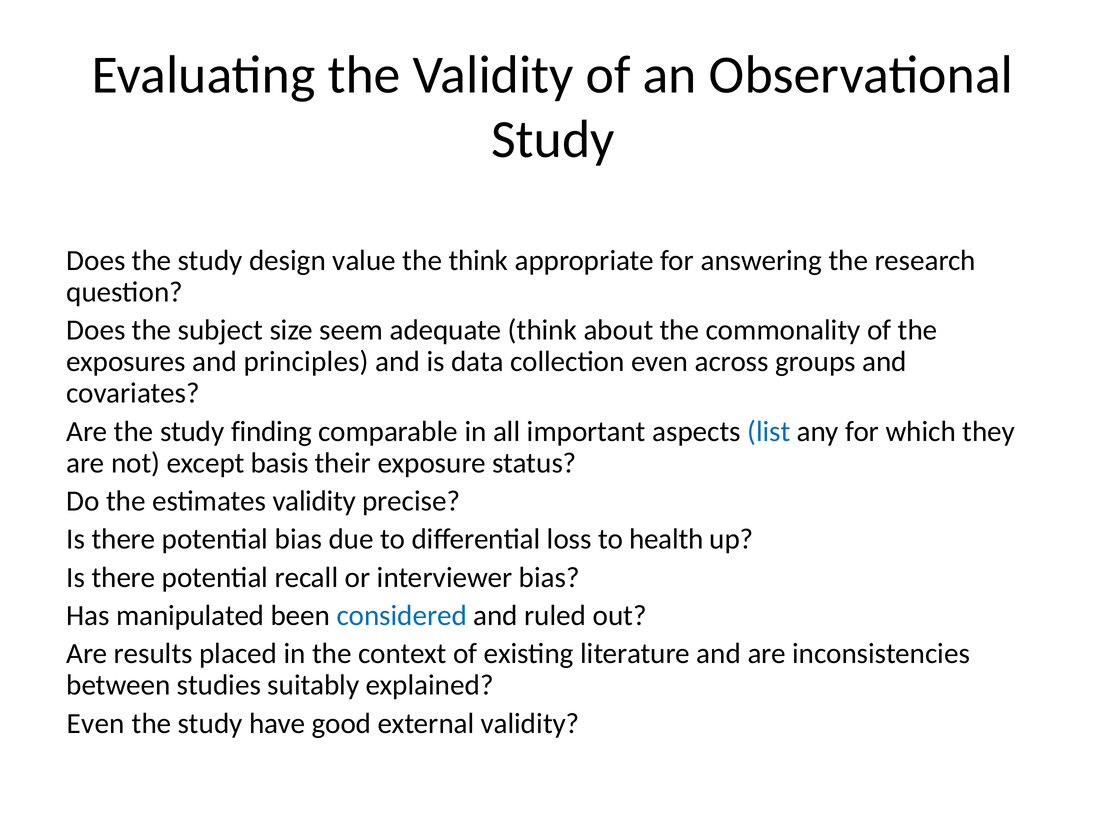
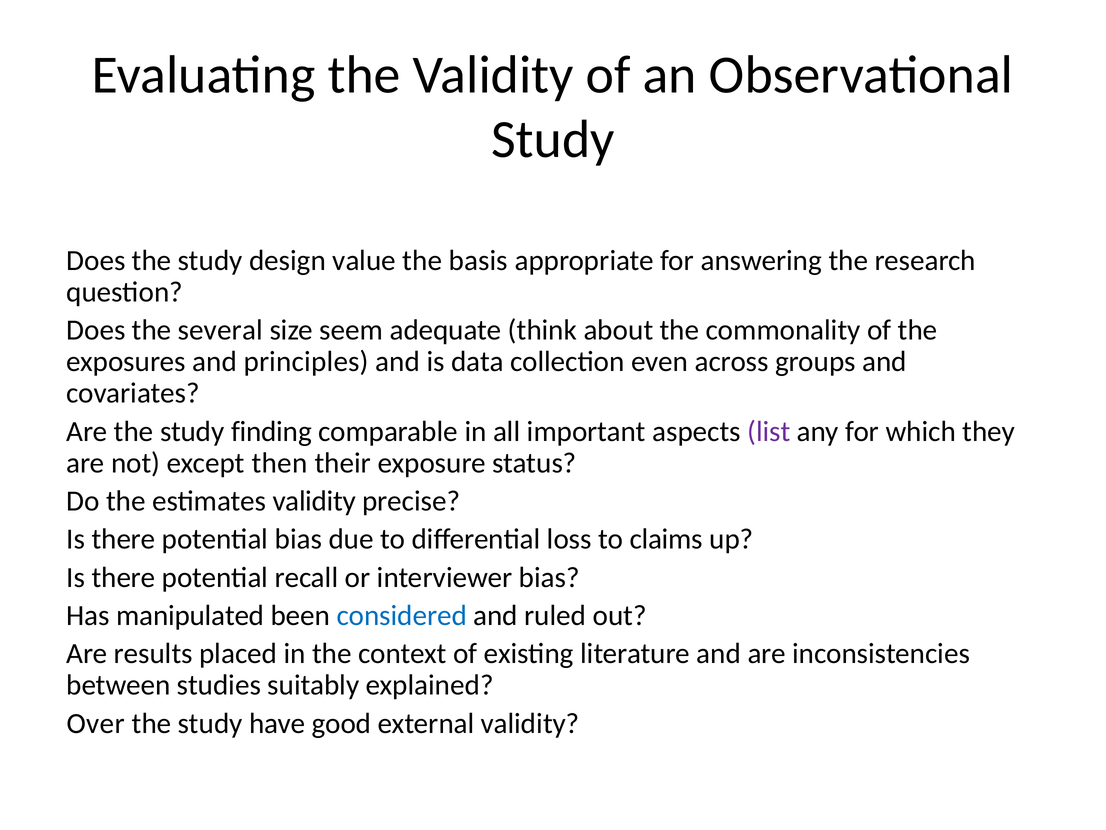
the think: think -> basis (478, 260)
subject: subject -> several (220, 330)
list colour: blue -> purple (769, 431)
basis: basis -> then (279, 463)
health: health -> claims (666, 539)
Even: Even -> Over (96, 723)
